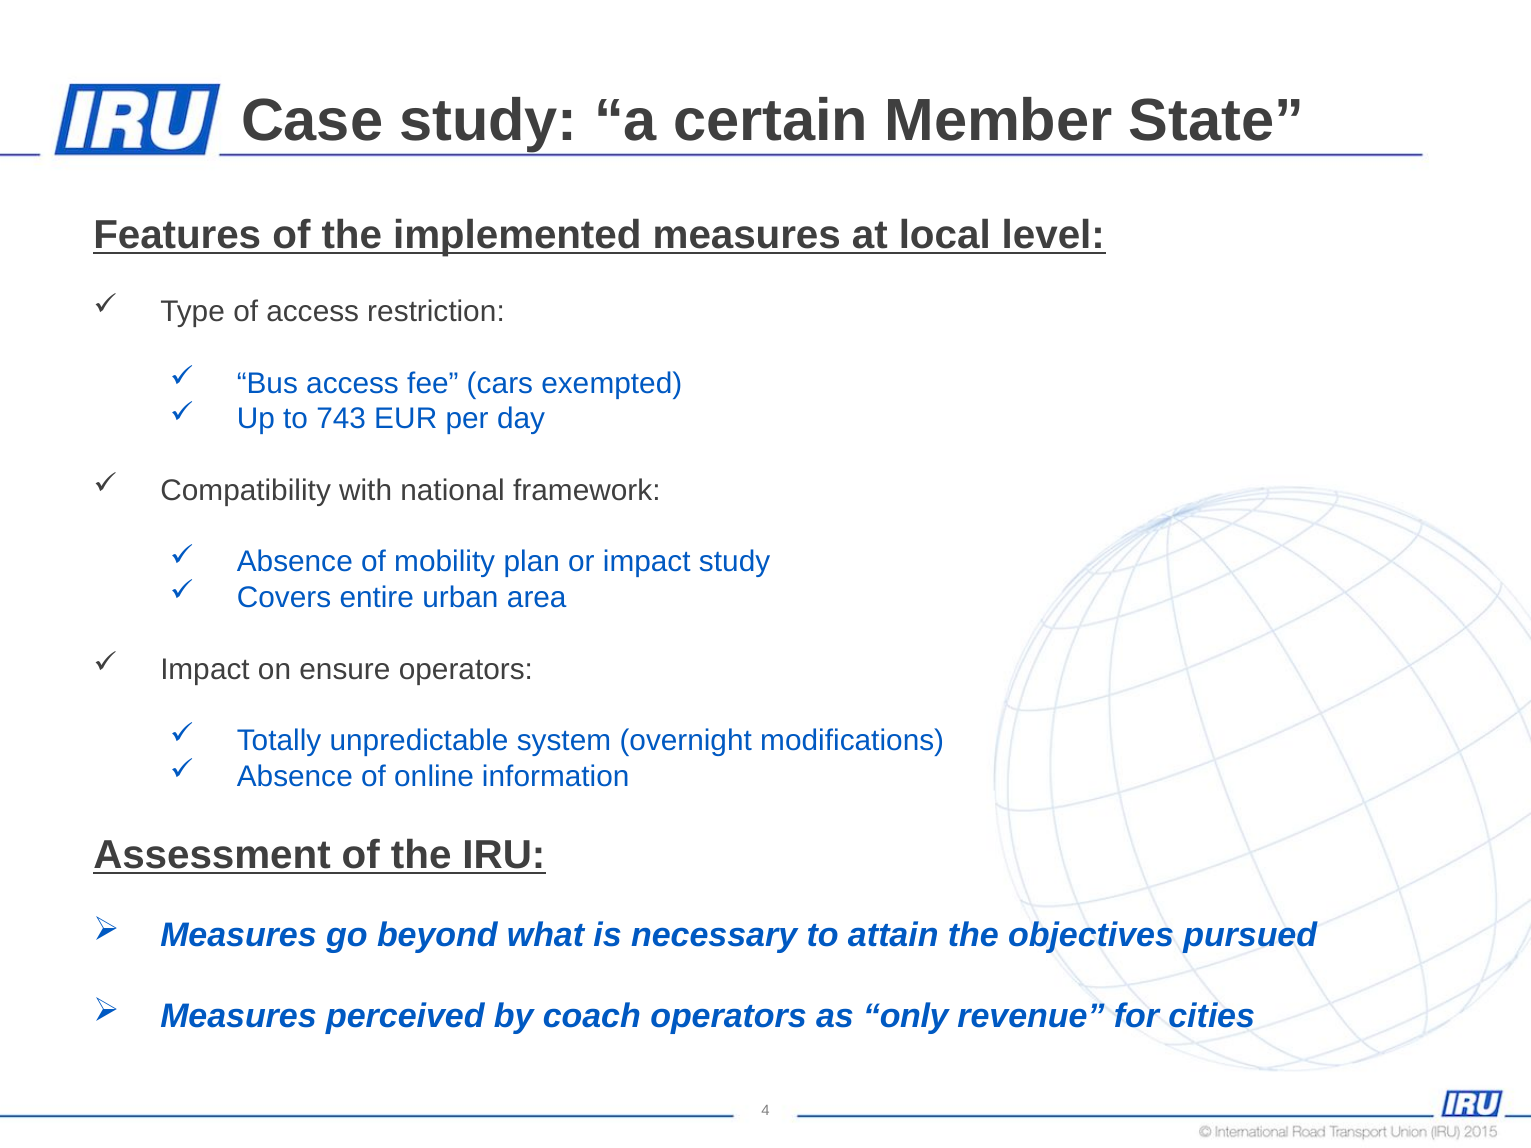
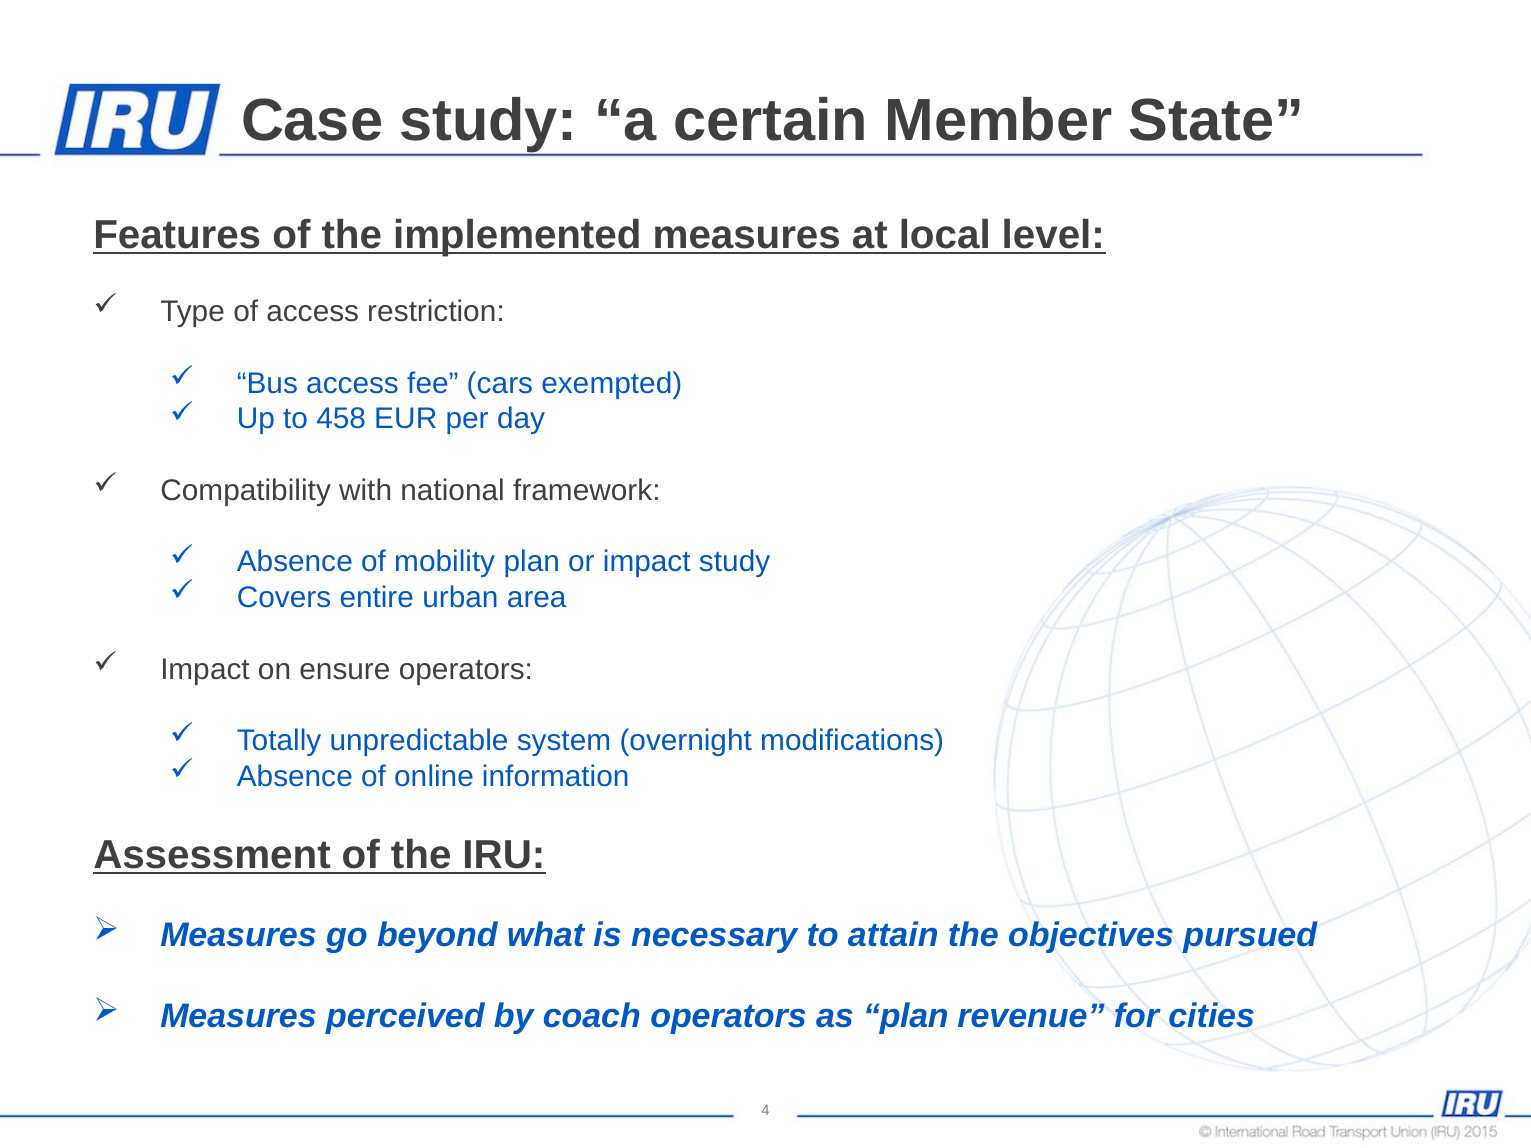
743: 743 -> 458 (341, 419)
as only: only -> plan (906, 1017)
